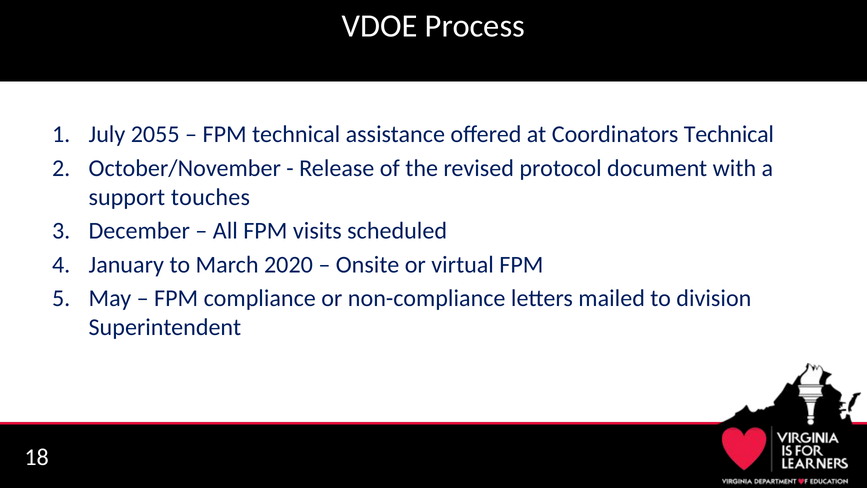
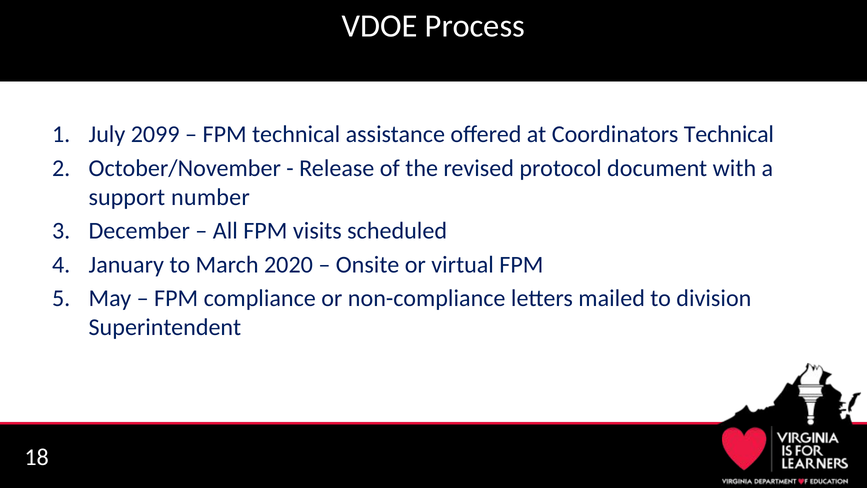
2055: 2055 -> 2099 (155, 134)
touches: touches -> number (210, 197)
